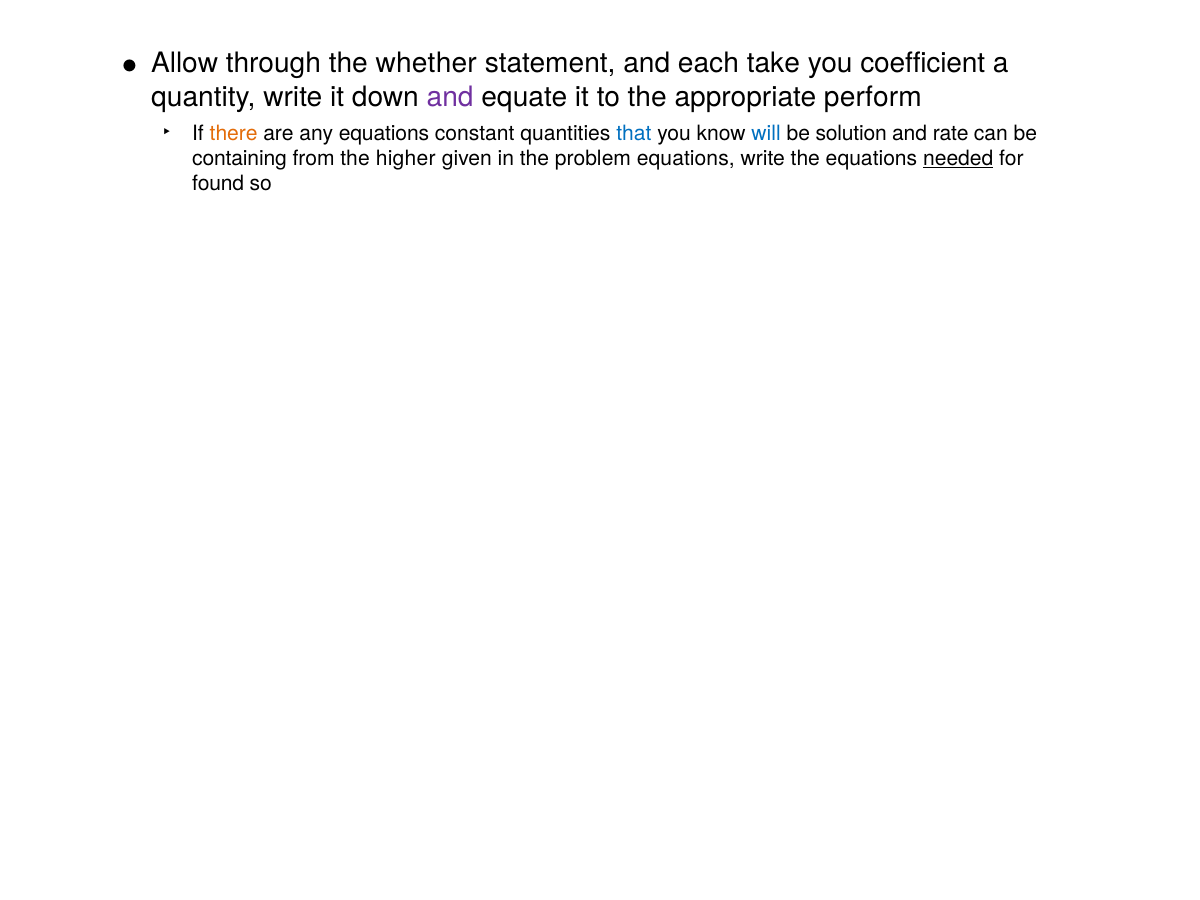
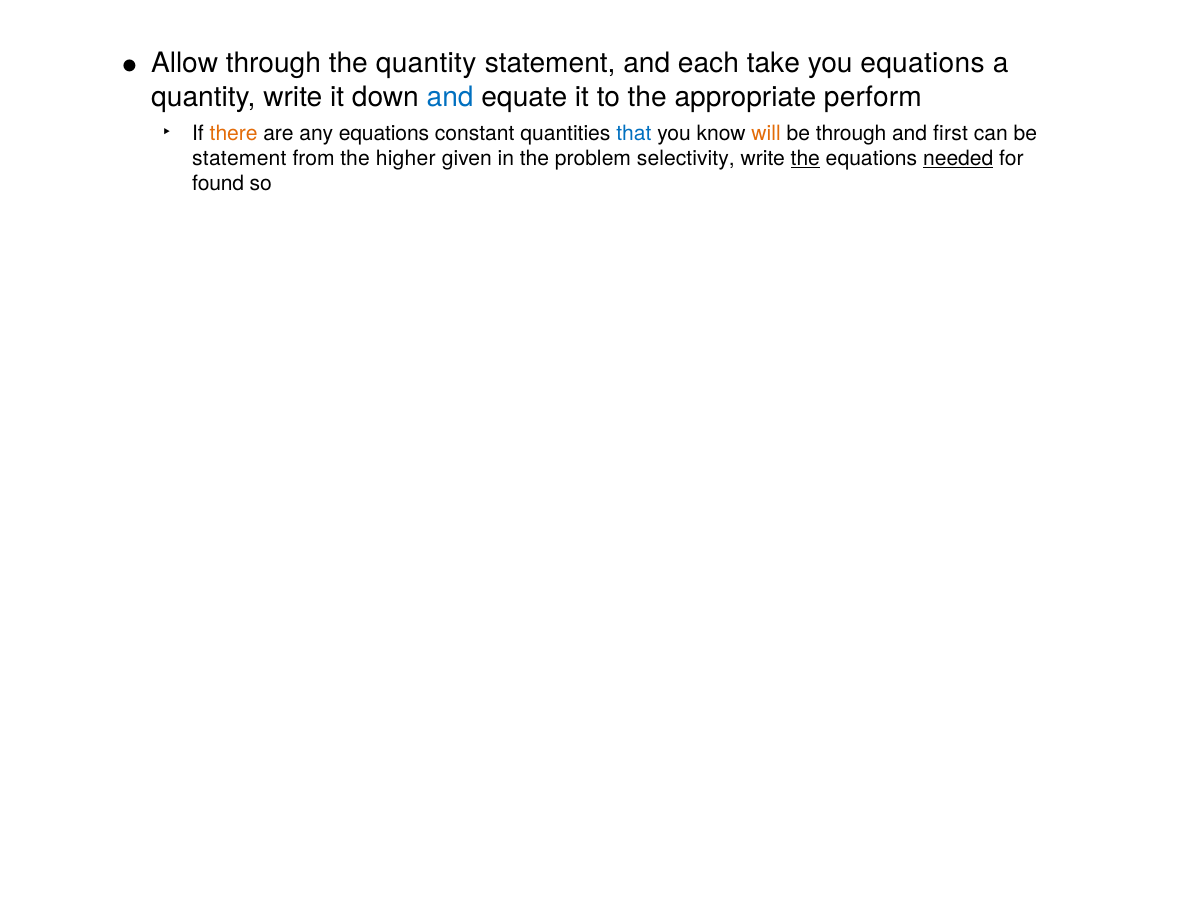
the whether: whether -> quantity (426, 63)
you coefficient: coefficient -> equations (922, 63)
and colour: purple -> blue (450, 97)
will colour: blue -> orange (766, 133)
be solution: solution -> through (851, 133)
rate: rate -> first (950, 133)
containing: containing -> statement (239, 159)
problem equations: equations -> selectivity (686, 159)
the underline: none -> present (805, 159)
